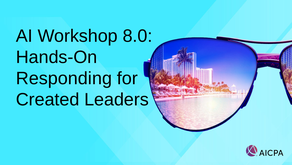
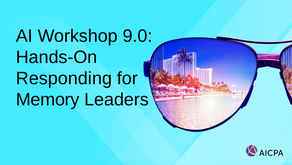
8.0: 8.0 -> 9.0 (137, 36)
Created: Created -> Memory (48, 99)
